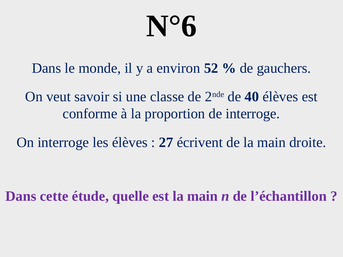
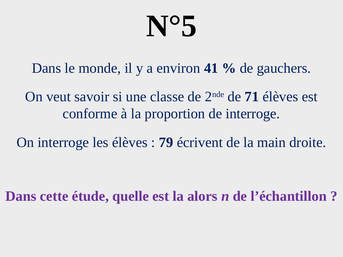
N°6: N°6 -> N°5 (171, 26)
52: 52 -> 41 (211, 68)
40: 40 -> 71 (252, 97)
27: 27 -> 79 (166, 142)
est la main: main -> alors (202, 196)
